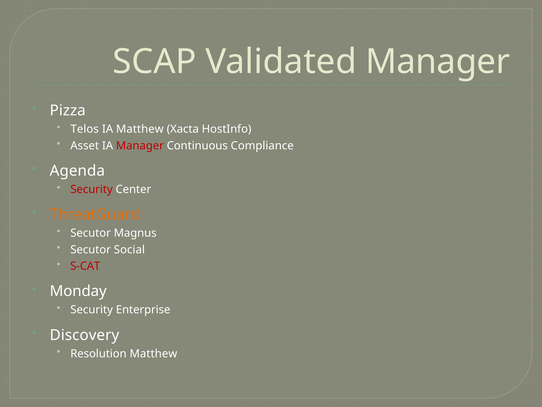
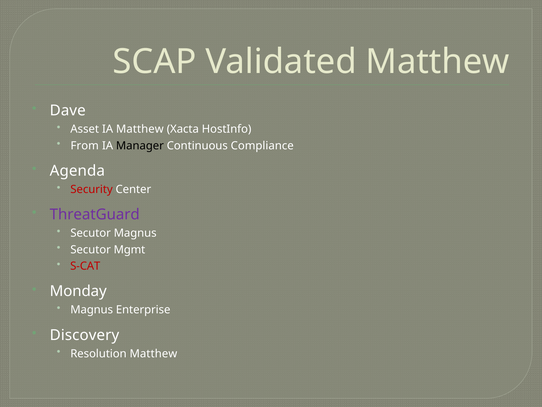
Validated Manager: Manager -> Matthew (438, 62)
Pizza: Pizza -> Dave (68, 110)
Telos: Telos -> Asset (85, 129)
Asset: Asset -> From (85, 145)
Manager colour: red -> black (140, 145)
ThreatGuard colour: orange -> purple (95, 214)
Social: Social -> Mgmt (129, 249)
Security: Security -> Magnus (92, 310)
